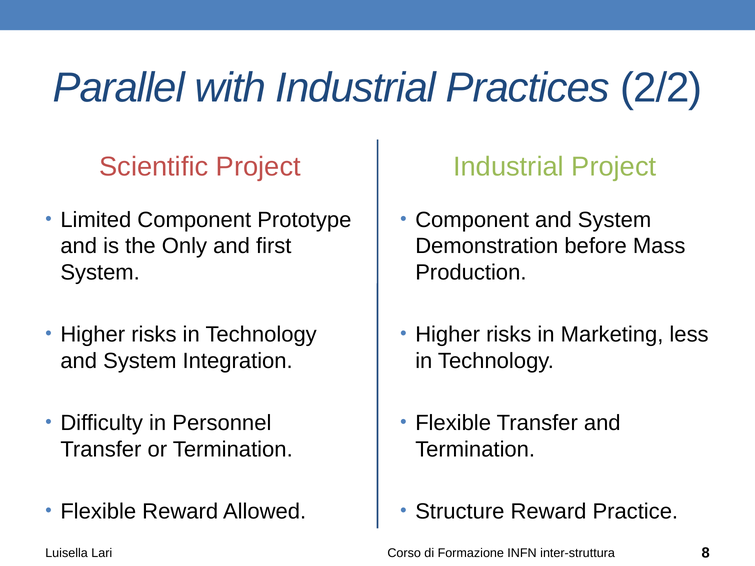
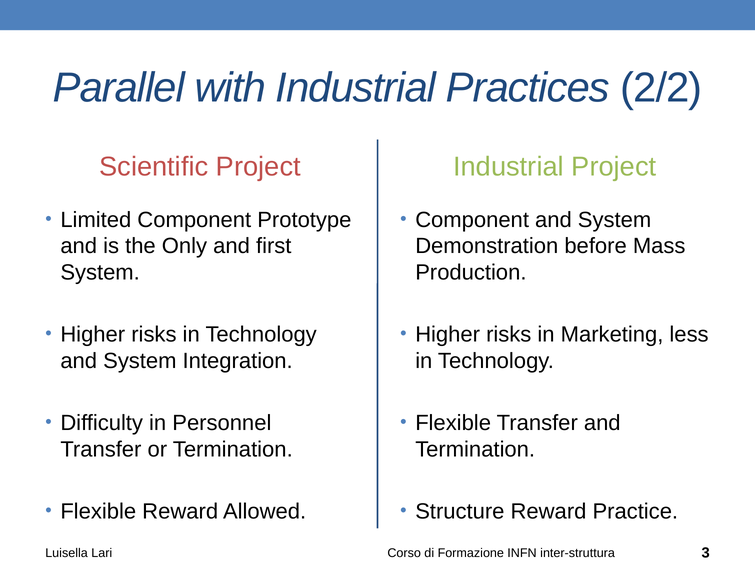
8: 8 -> 3 (706, 553)
